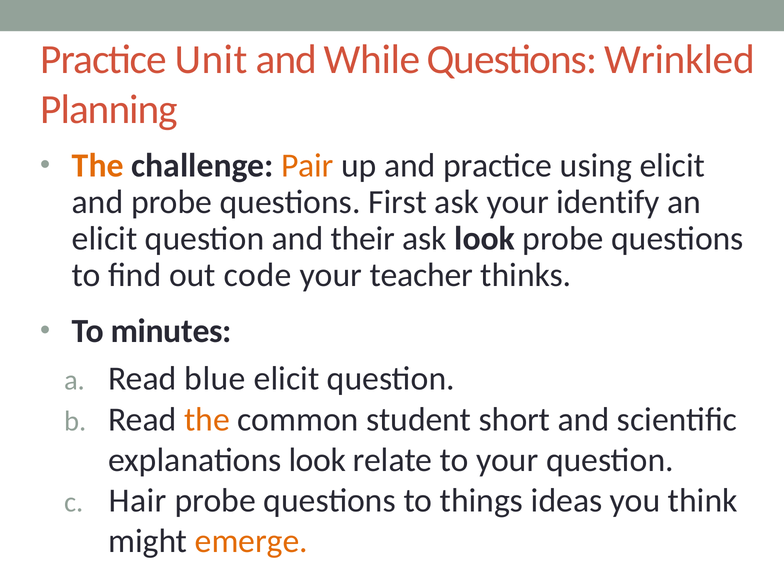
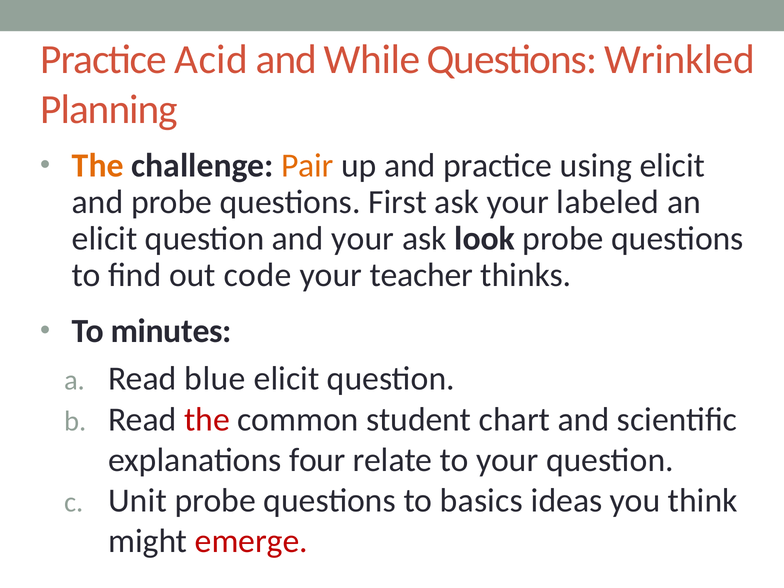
Unit: Unit -> Acid (211, 60)
identify: identify -> labeled (608, 202)
and their: their -> your (363, 239)
the colour: orange -> red (207, 419)
short: short -> chart (514, 419)
explanations look: look -> four (317, 460)
Hair: Hair -> Unit (138, 500)
things: things -> basics (481, 500)
emerge colour: orange -> red (251, 541)
